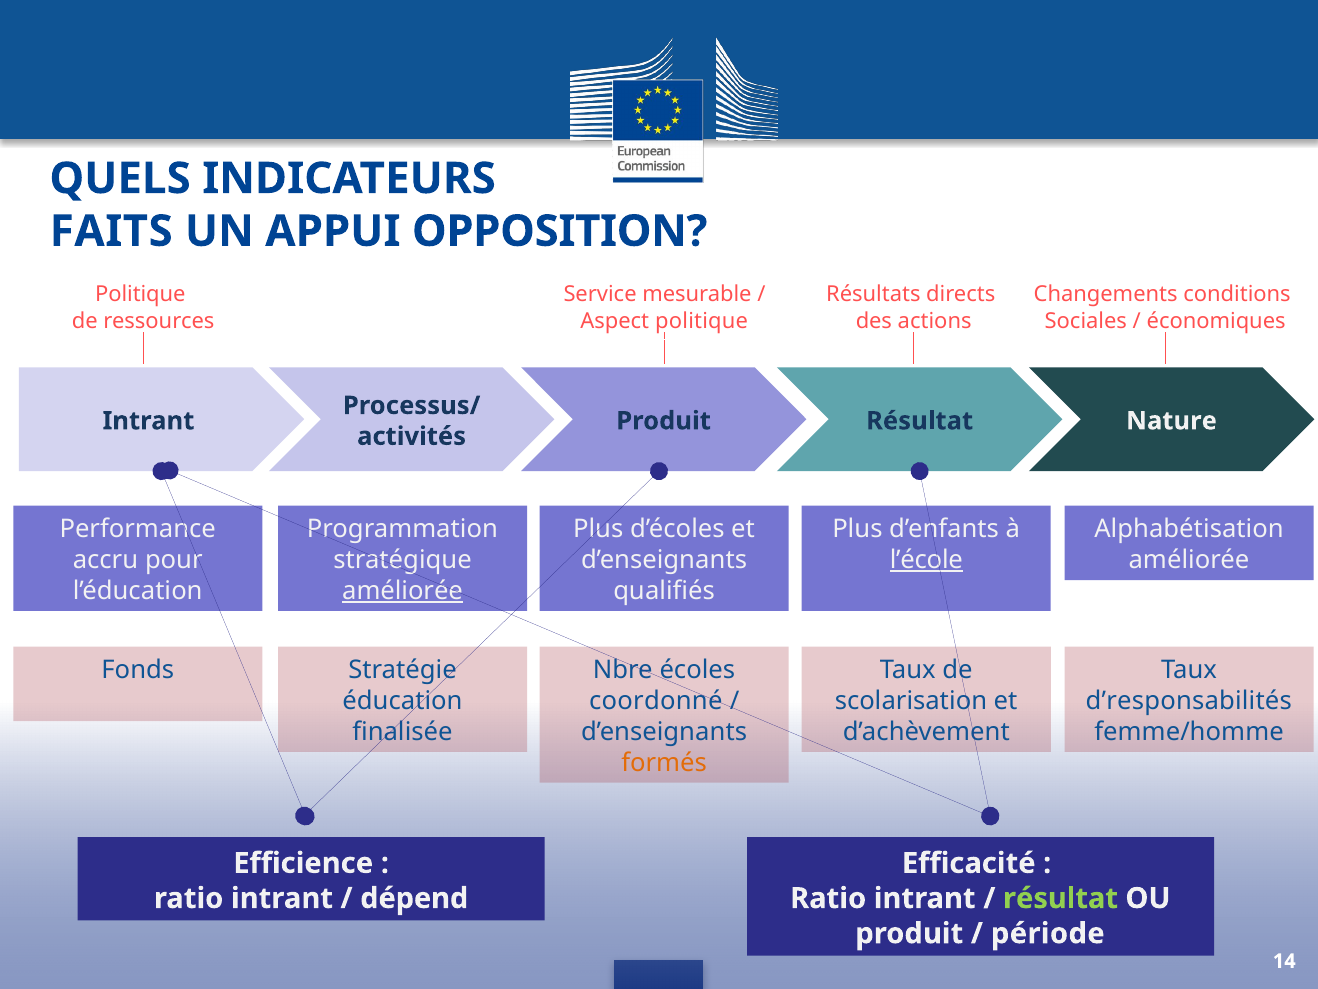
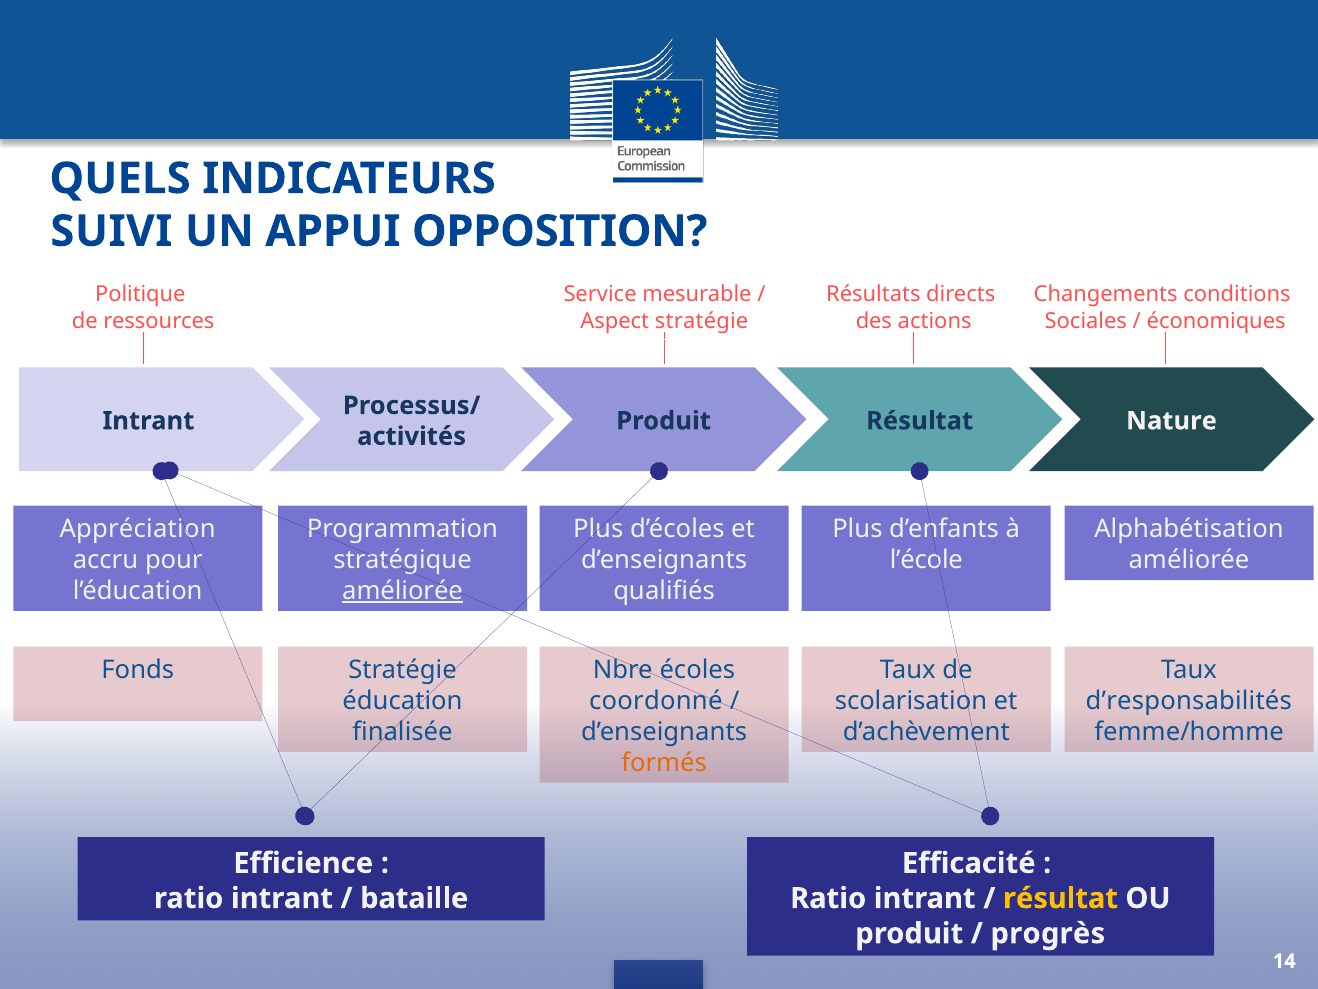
FAITS: FAITS -> SUIVI (111, 231)
Aspect politique: politique -> stratégie (702, 321)
Performance: Performance -> Appréciation (138, 529)
l’école underline: present -> none (926, 560)
dépend: dépend -> bataille (414, 898)
résultat colour: light green -> yellow (1061, 898)
période: période -> progrès (1048, 933)
